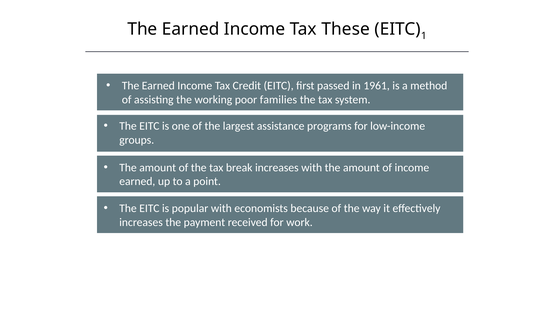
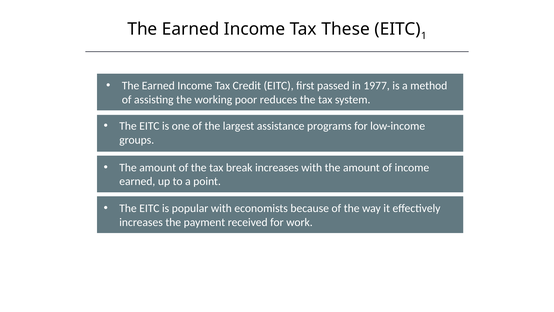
1961: 1961 -> 1977 (377, 86)
families: families -> reduces (278, 99)
